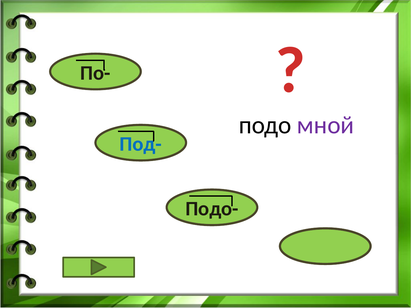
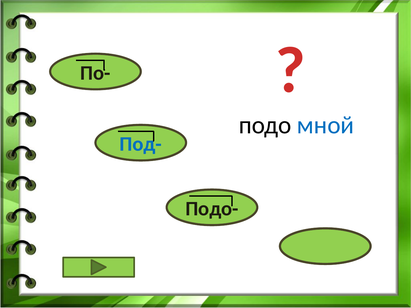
мной colour: purple -> blue (326, 125)
